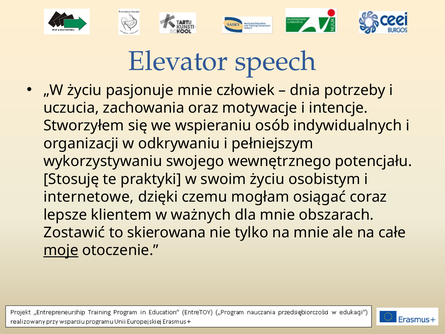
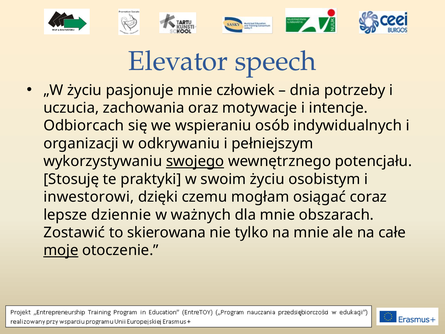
Stworzyłem: Stworzyłem -> Odbiorcach (84, 126)
swojego underline: none -> present (195, 161)
internetowe: internetowe -> inwestorowi (89, 197)
klientem: klientem -> dziennie (121, 215)
